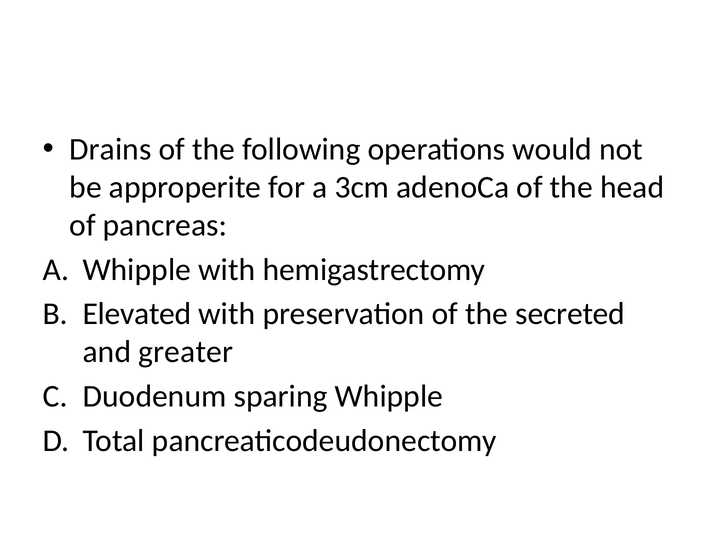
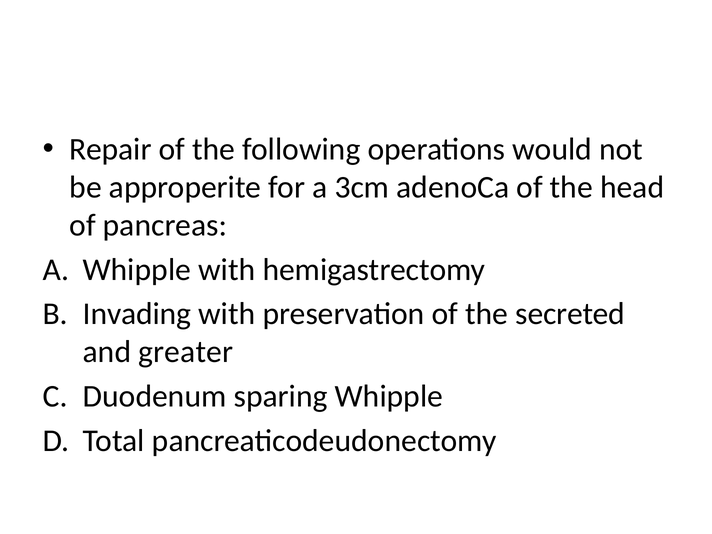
Drains: Drains -> Repair (110, 149)
Elevated: Elevated -> Invading (137, 314)
